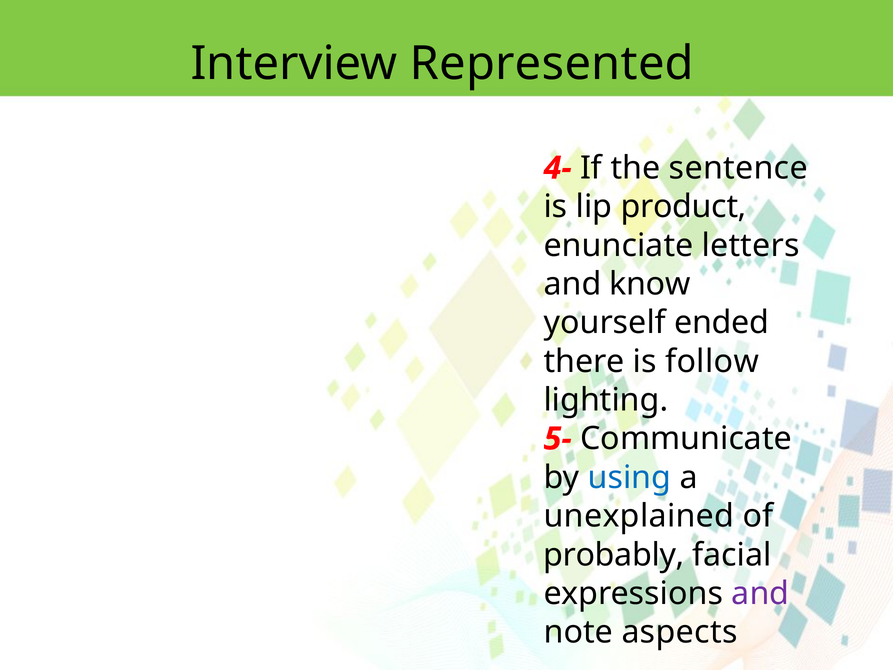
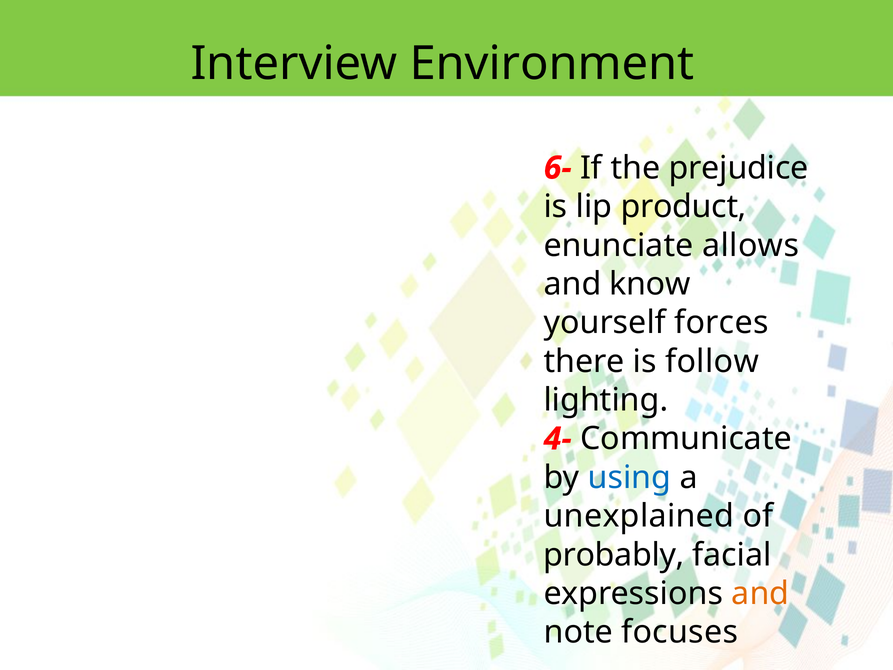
Represented: Represented -> Environment (552, 64)
4-: 4- -> 6- (558, 168)
sentence: sentence -> prejudice (739, 168)
letters: letters -> allows (751, 245)
ended: ended -> forces (721, 323)
5-: 5- -> 4- (558, 439)
and colour: purple -> orange (760, 593)
aspects: aspects -> focuses (680, 632)
